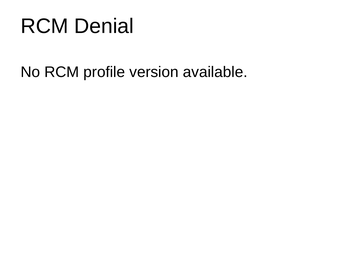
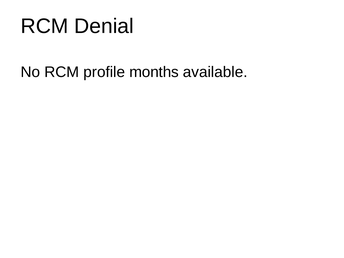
version: version -> months (154, 72)
